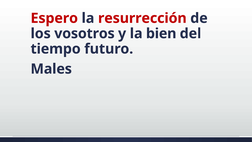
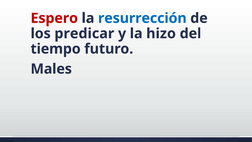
resurrección colour: red -> blue (142, 18)
vosotros: vosotros -> predicar (84, 33)
bien: bien -> hizo (161, 33)
